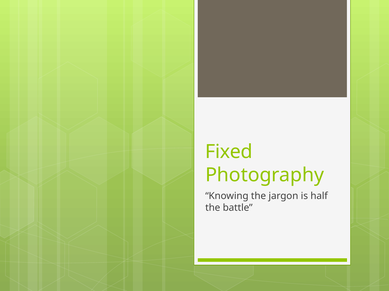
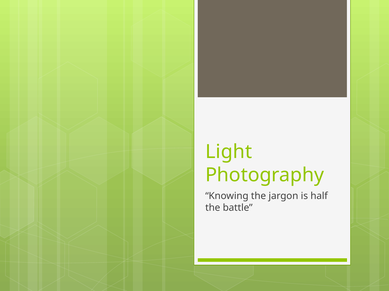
Fixed: Fixed -> Light (229, 152)
